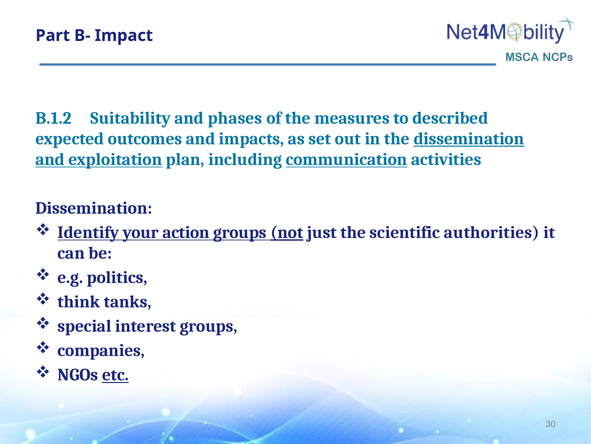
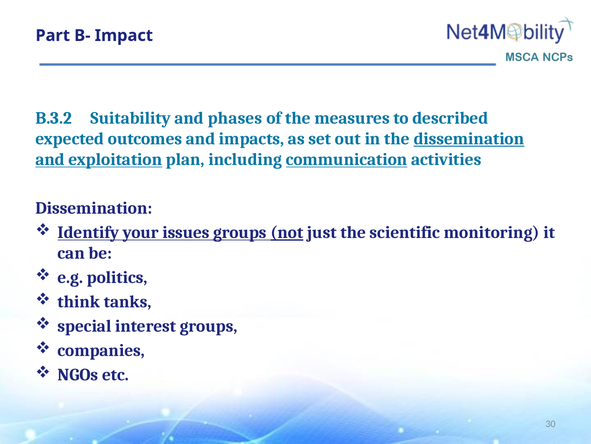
B.1.2: B.1.2 -> B.3.2 (54, 118)
action: action -> issues (186, 232)
authorities: authorities -> monitoring (492, 232)
etc underline: present -> none (115, 374)
